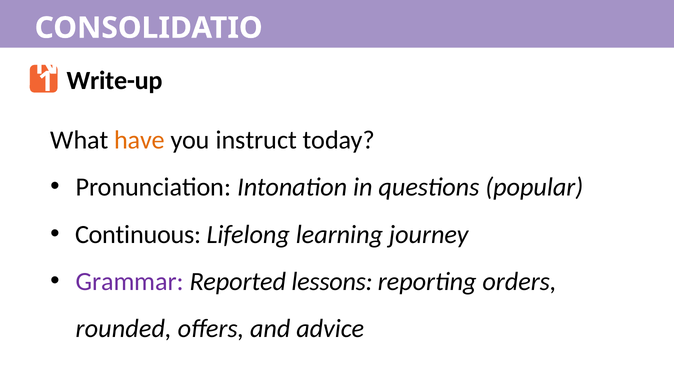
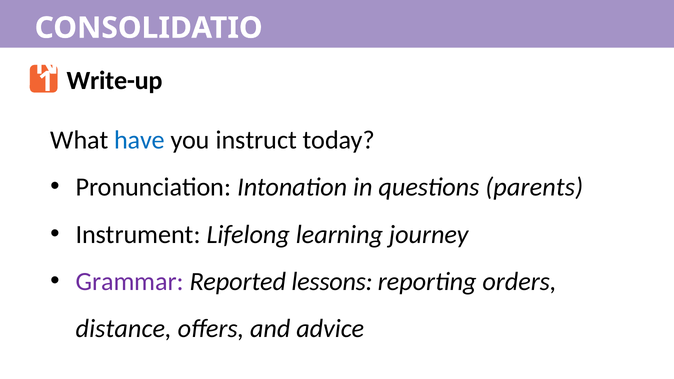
have colour: orange -> blue (139, 140)
popular: popular -> parents (534, 187)
Continuous: Continuous -> Instrument (138, 235)
rounded: rounded -> distance (124, 329)
